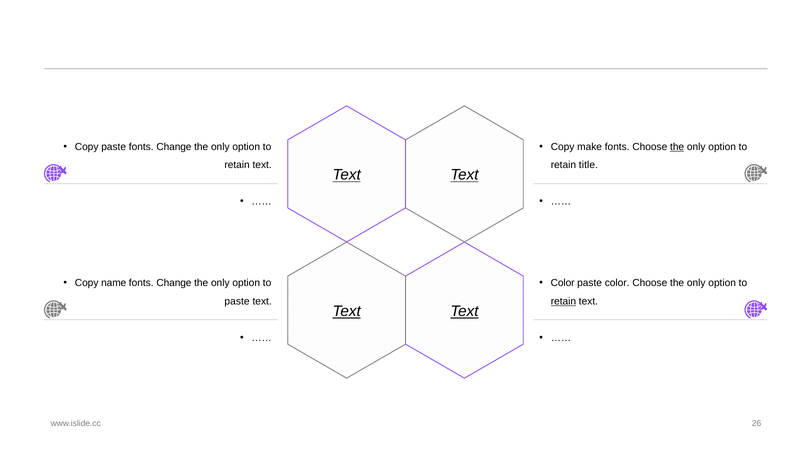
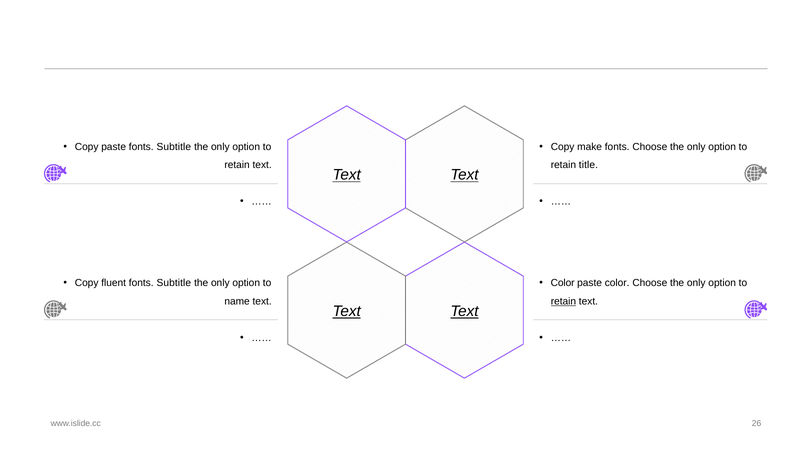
paste fonts Change: Change -> Subtitle (174, 147)
the underline: present -> none (677, 147)
name: name -> fluent (114, 283)
Change: Change -> Subtitle (174, 283)
paste: paste -> name (237, 301)
